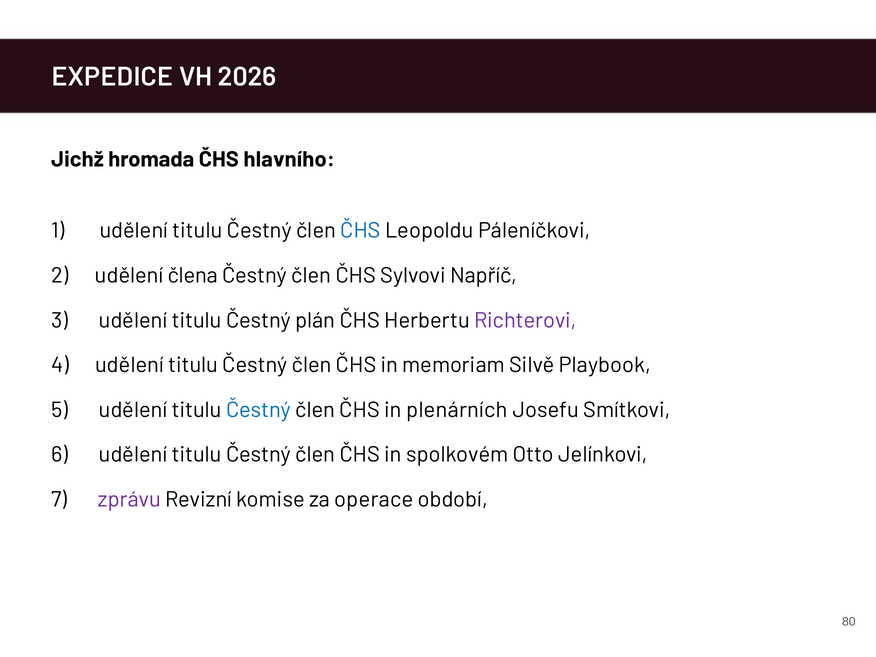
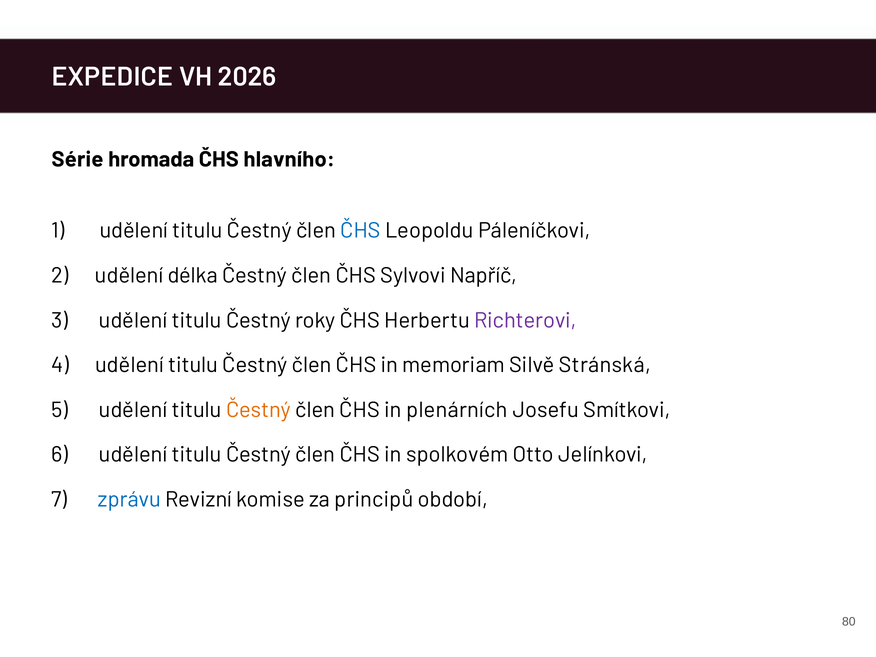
Jichž: Jichž -> Série (77, 160)
člena: člena -> délka (193, 276)
plán: plán -> roky (315, 320)
Playbook: Playbook -> Stránská (605, 365)
Čestný colour: blue -> orange (258, 410)
zprávu colour: purple -> blue (129, 500)
operace: operace -> principů (374, 500)
